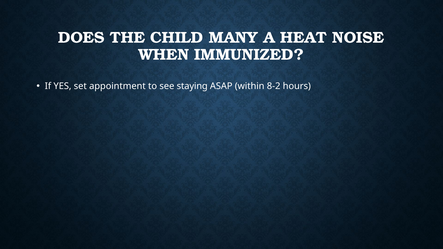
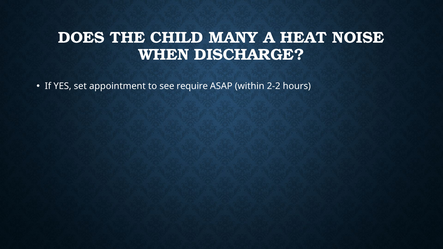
IMMUNIZED: IMMUNIZED -> DISCHARGE (249, 55)
staying: staying -> require (192, 86)
8-2: 8-2 -> 2-2 (274, 86)
